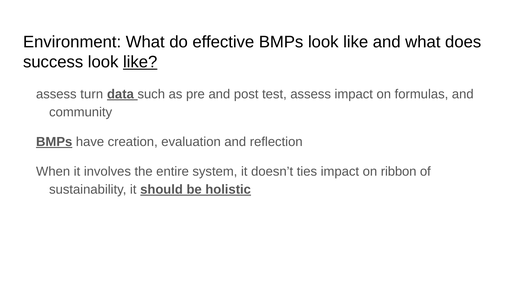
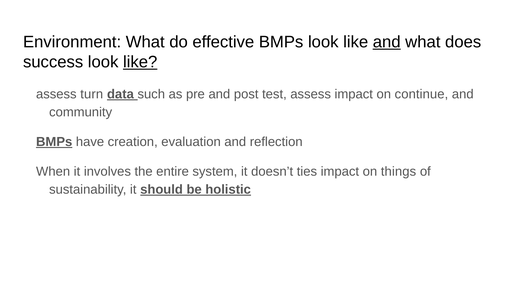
and underline: none -> present (387, 42)
formulas: formulas -> continue (421, 94)
ribbon: ribbon -> things (399, 171)
